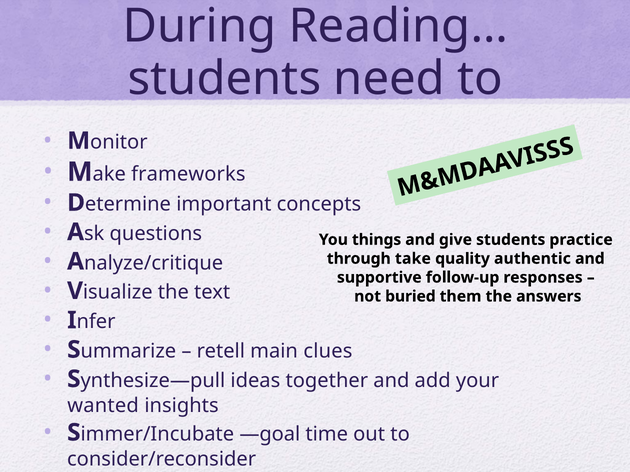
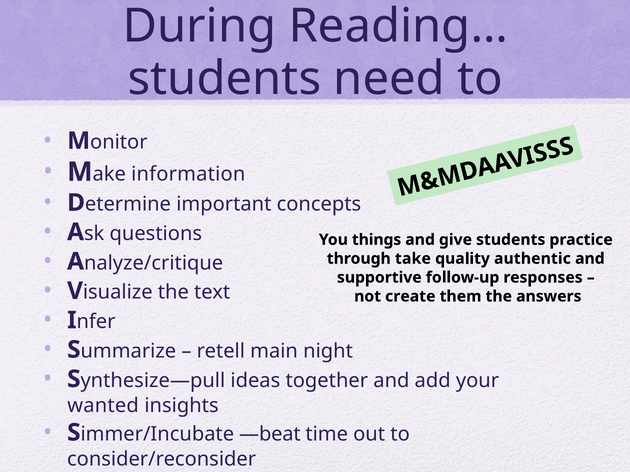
frameworks: frameworks -> information (188, 174)
buried: buried -> create (410, 297)
clues: clues -> night (328, 351)
—goal: —goal -> —beat (270, 434)
